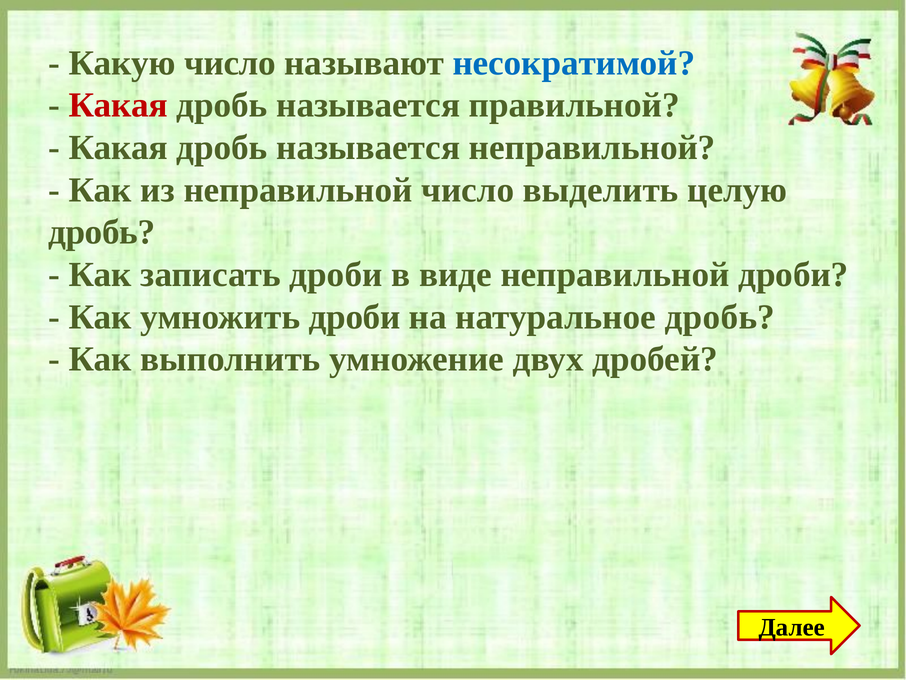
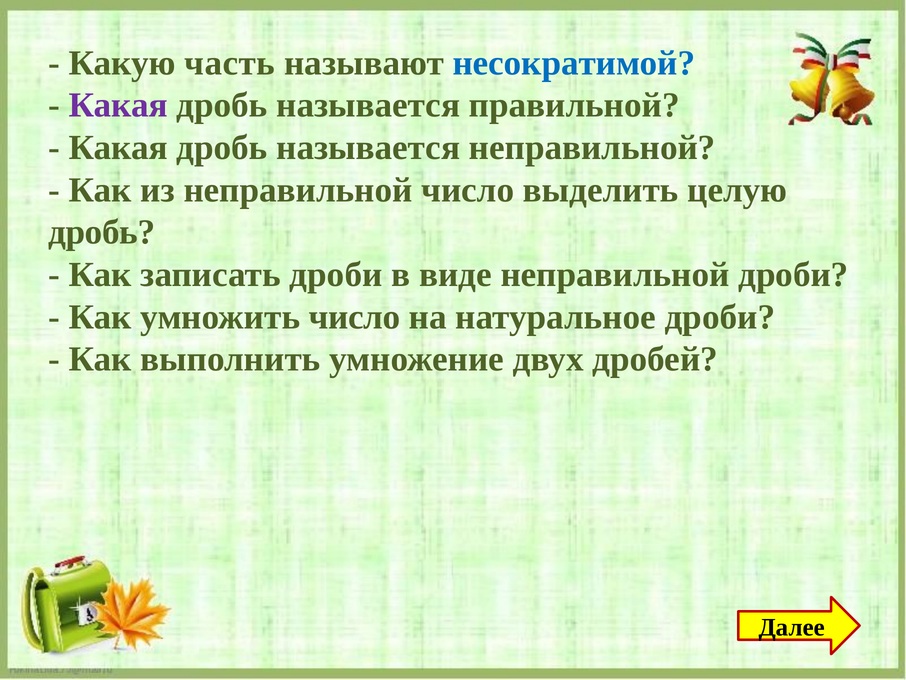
Какую число: число -> часть (230, 63)
Какая colour: red -> purple (118, 105)
умножить дроби: дроби -> число (355, 317)
натуральное дробь: дробь -> дроби (720, 317)
